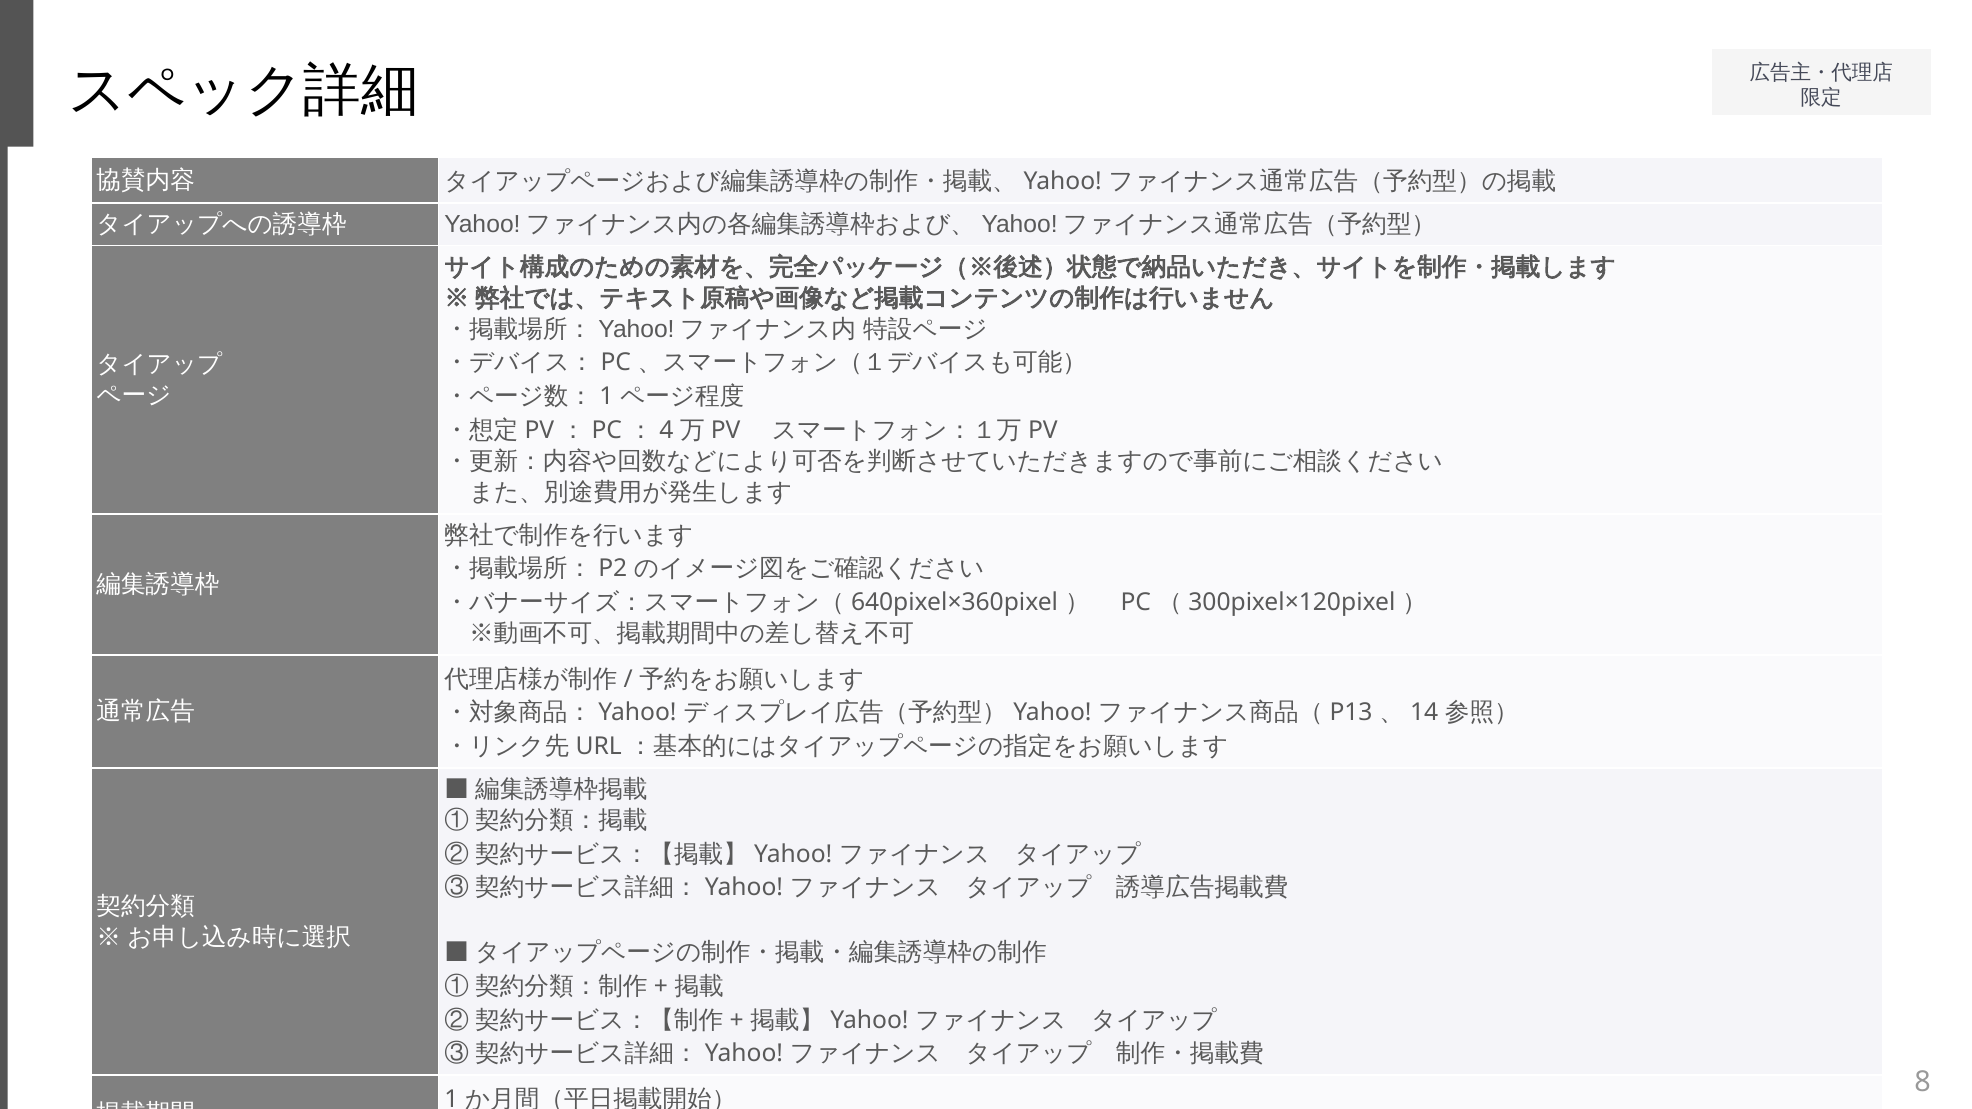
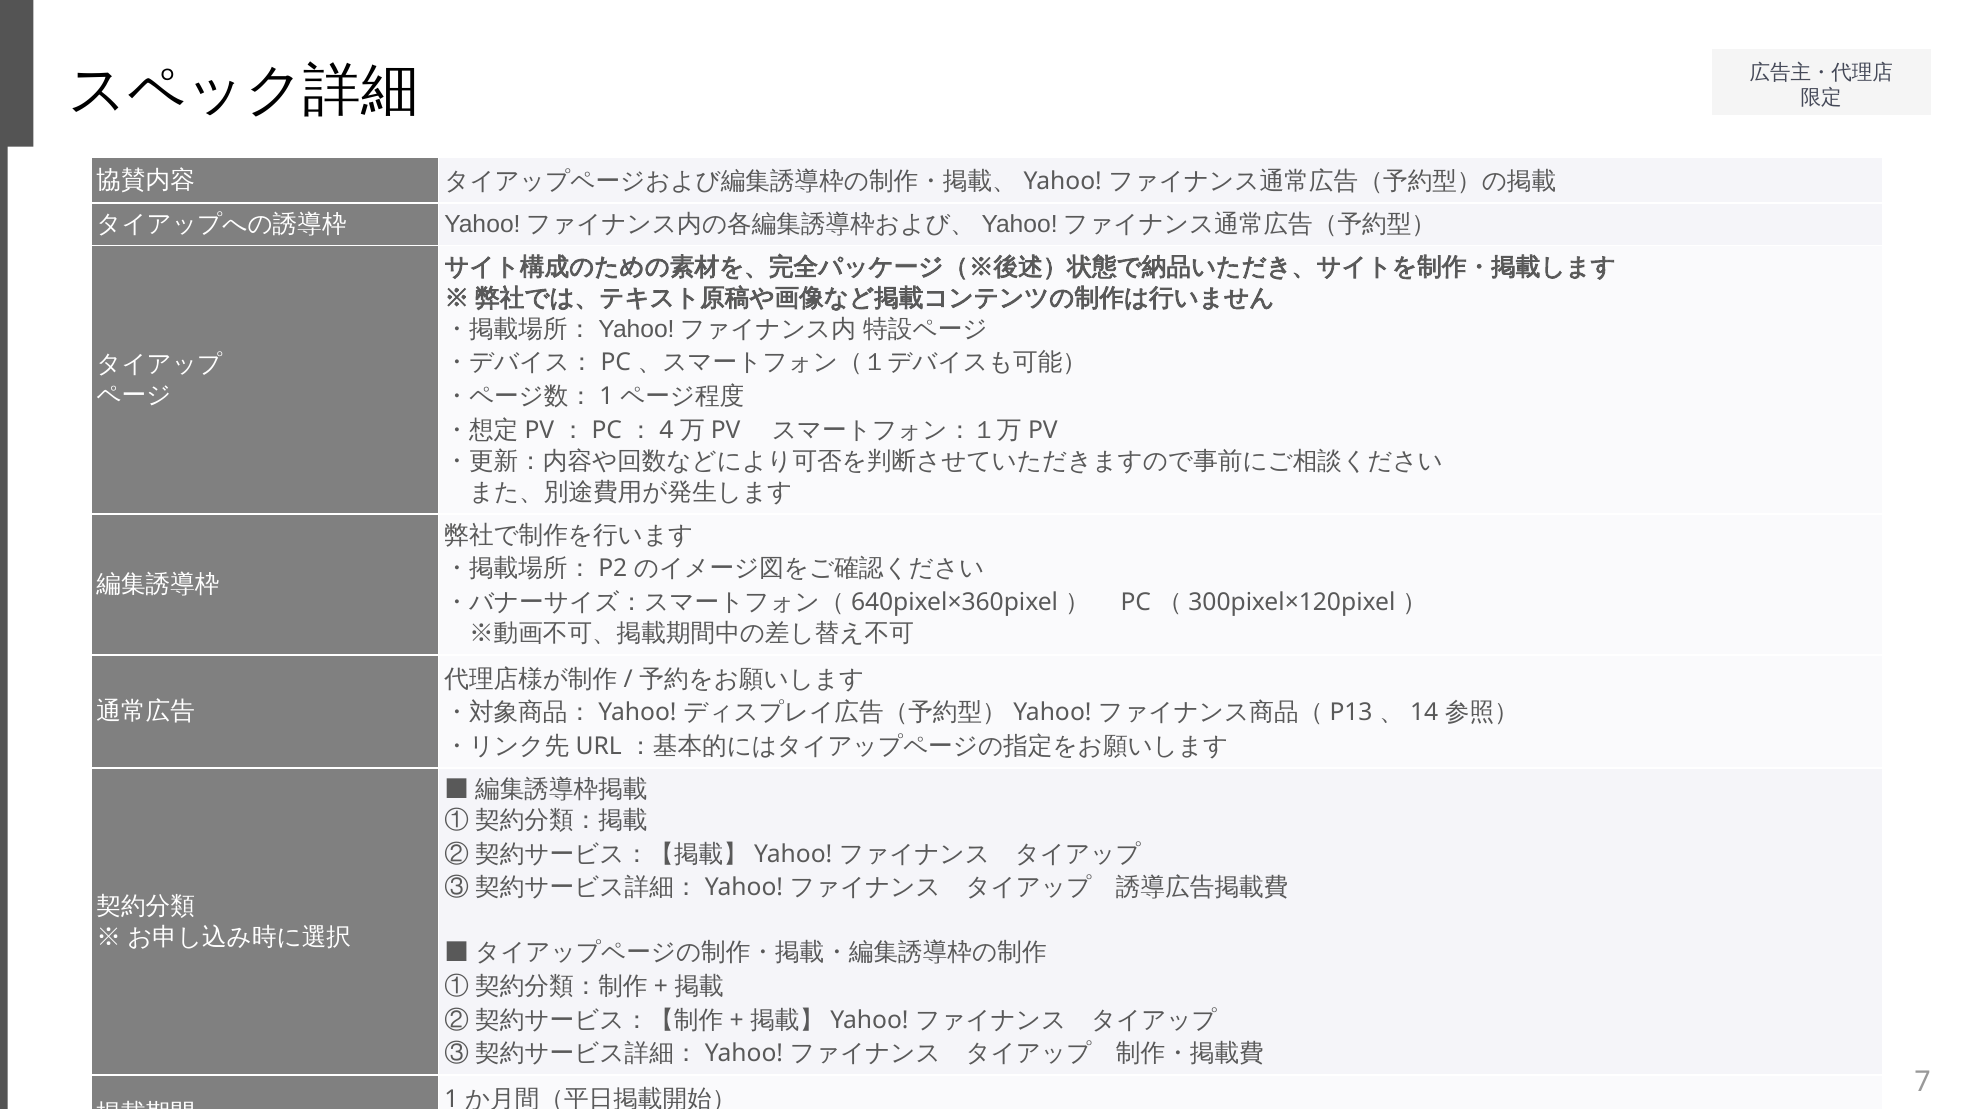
8: 8 -> 7 (1923, 1082)
